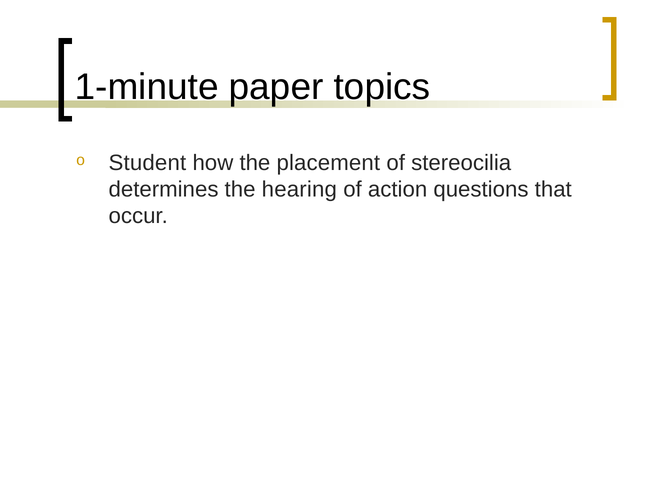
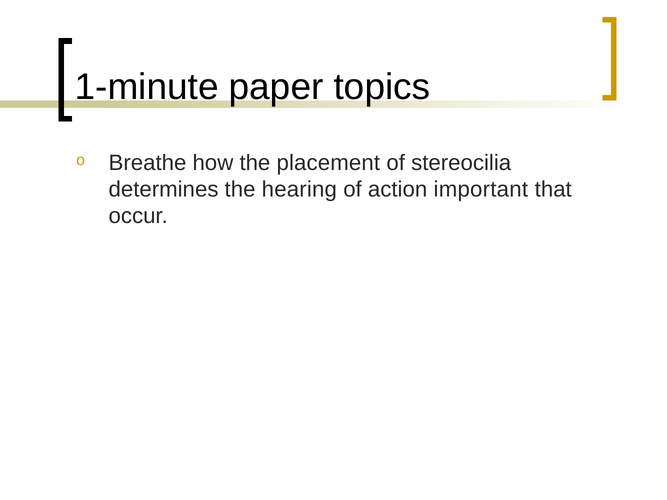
Student: Student -> Breathe (147, 163)
questions: questions -> important (481, 189)
